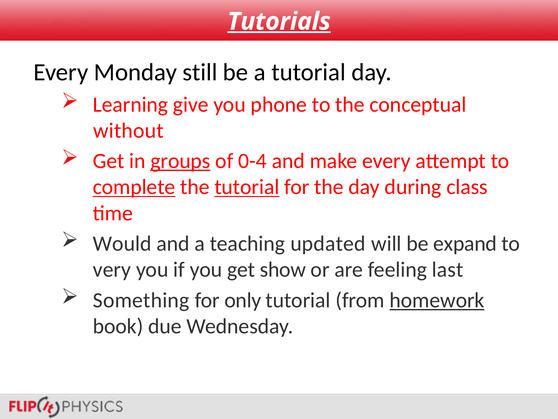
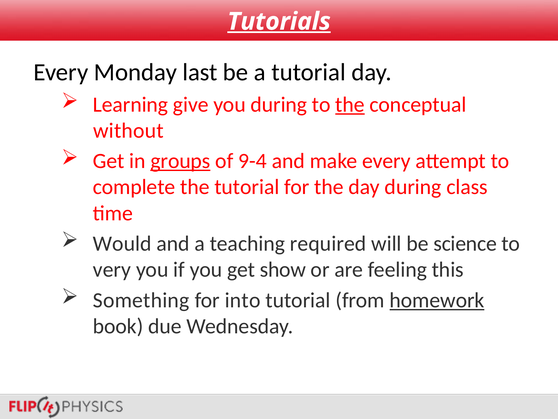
still: still -> last (200, 72)
you phone: phone -> during (279, 104)
the underline: none -> present (350, 104)
0-4: 0-4 -> 9-4 (253, 161)
complete underline: present -> none (134, 187)
tutorial underline: present -> none (247, 187)
updated: updated -> required (328, 243)
expand: expand -> science (465, 243)
last: last -> this (448, 269)
only: only -> into (243, 300)
